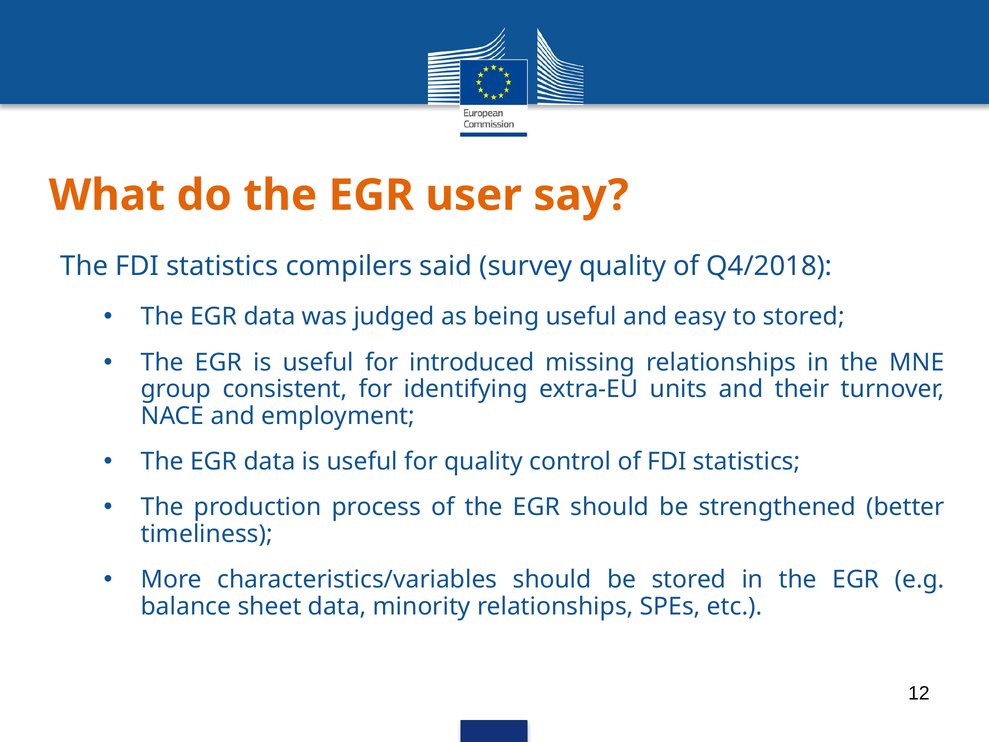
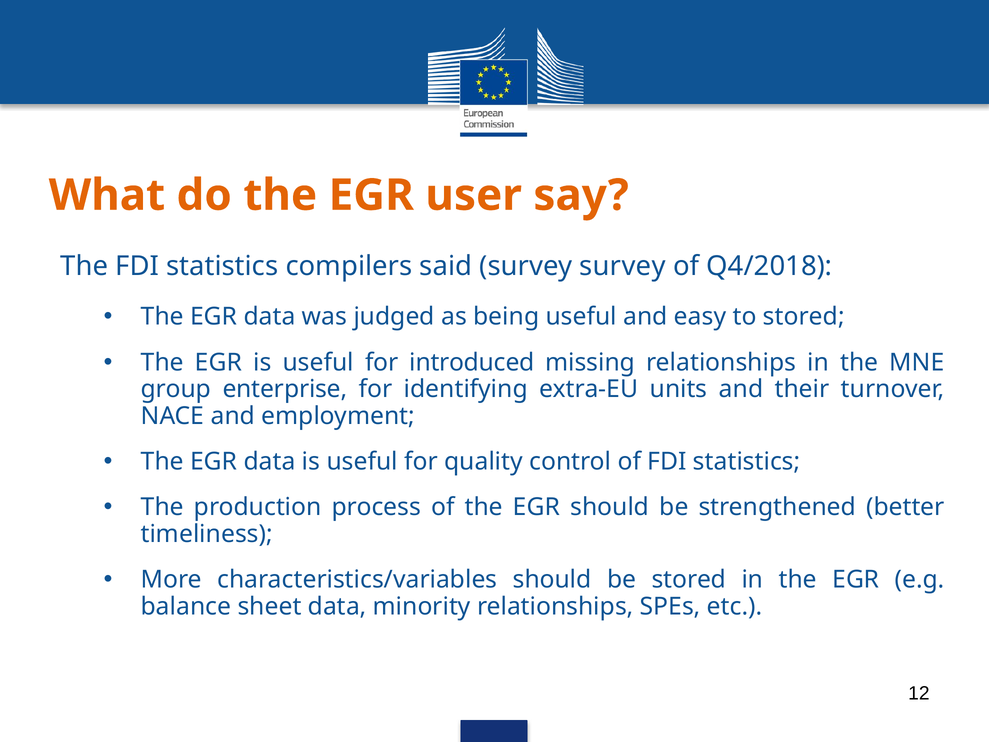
survey quality: quality -> survey (622, 266)
consistent: consistent -> enterprise (285, 389)
